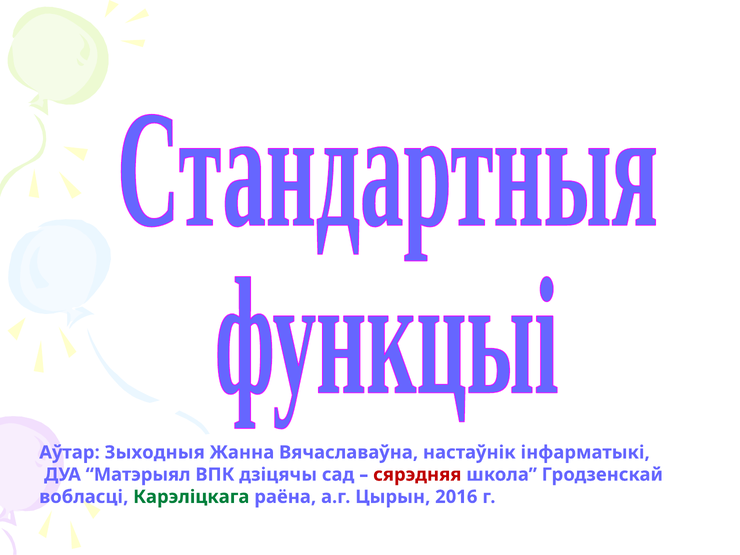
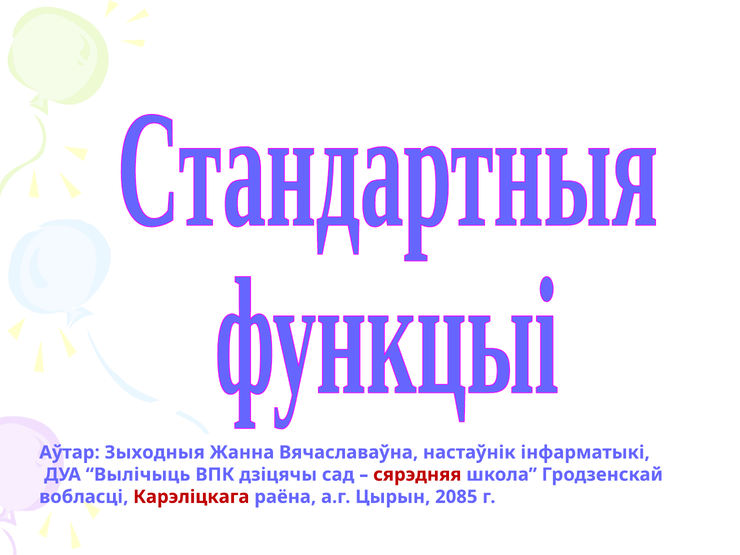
Матэрыял: Матэрыял -> Вылічыць (138, 475)
Карэліцкага colour: green -> red (191, 497)
2016: 2016 -> 2085 (456, 497)
